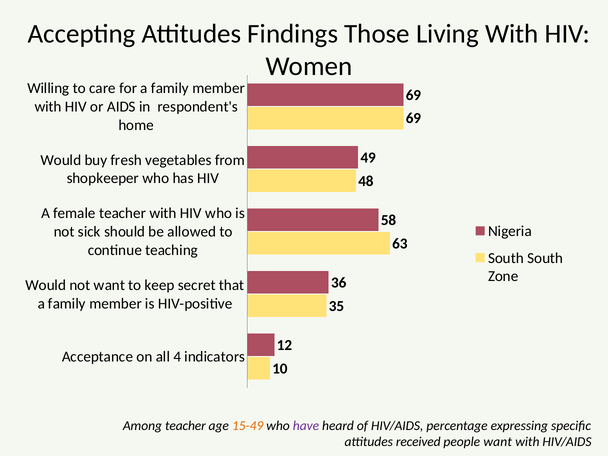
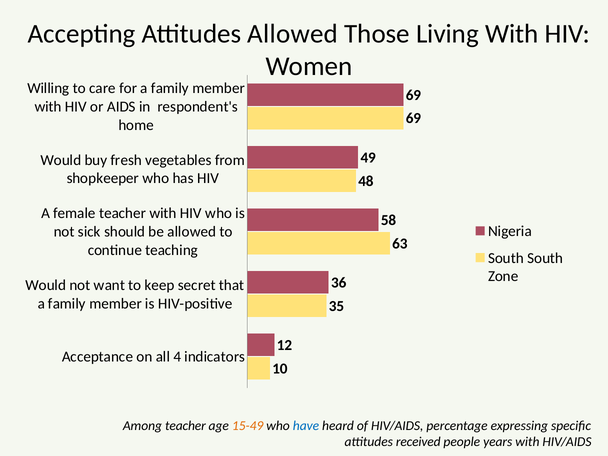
Attitudes Findings: Findings -> Allowed (293, 34)
have colour: purple -> blue (306, 426)
people want: want -> years (498, 442)
